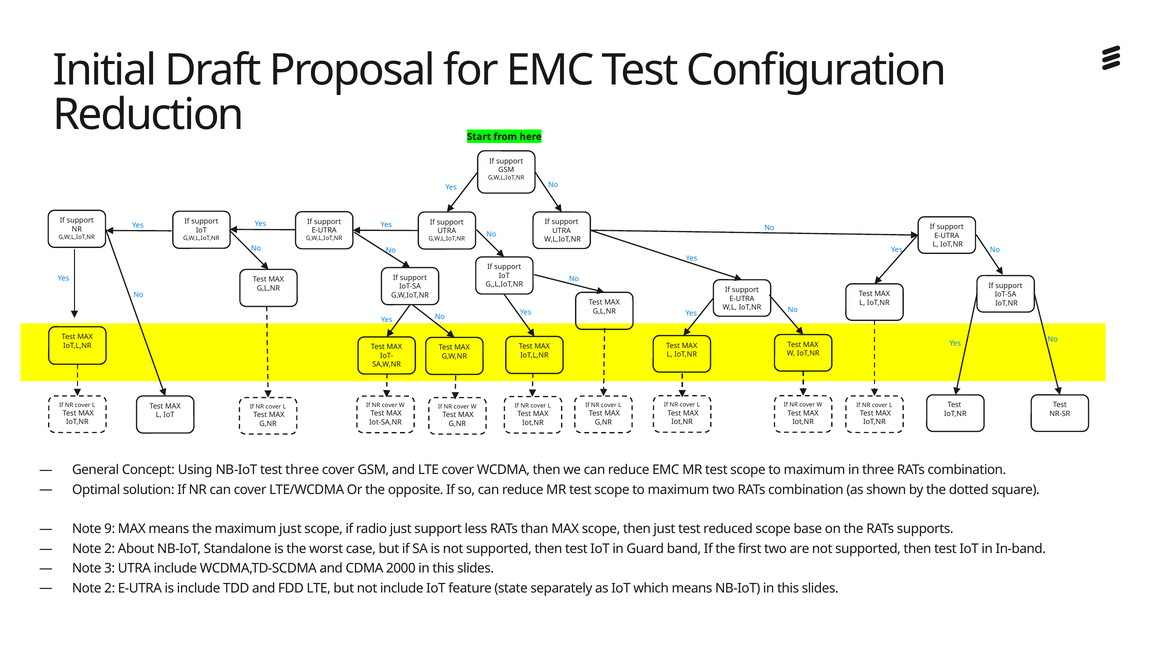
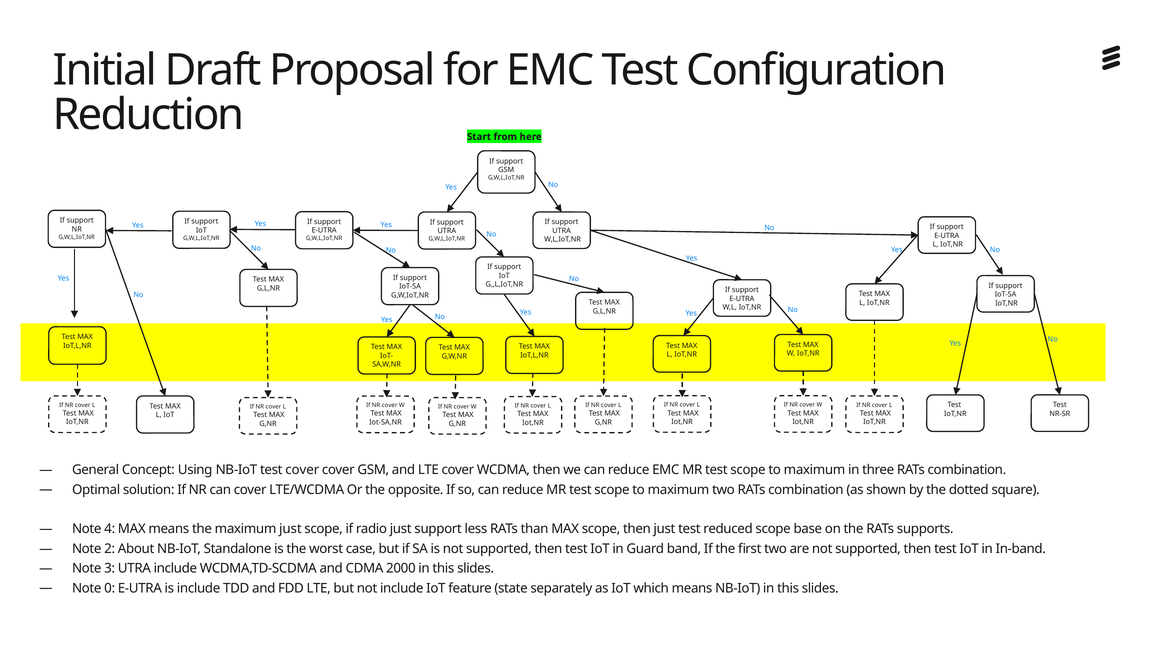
test three: three -> cover (302, 470)
9: 9 -> 4 (110, 529)
2: 2 -> 0 (110, 588)
